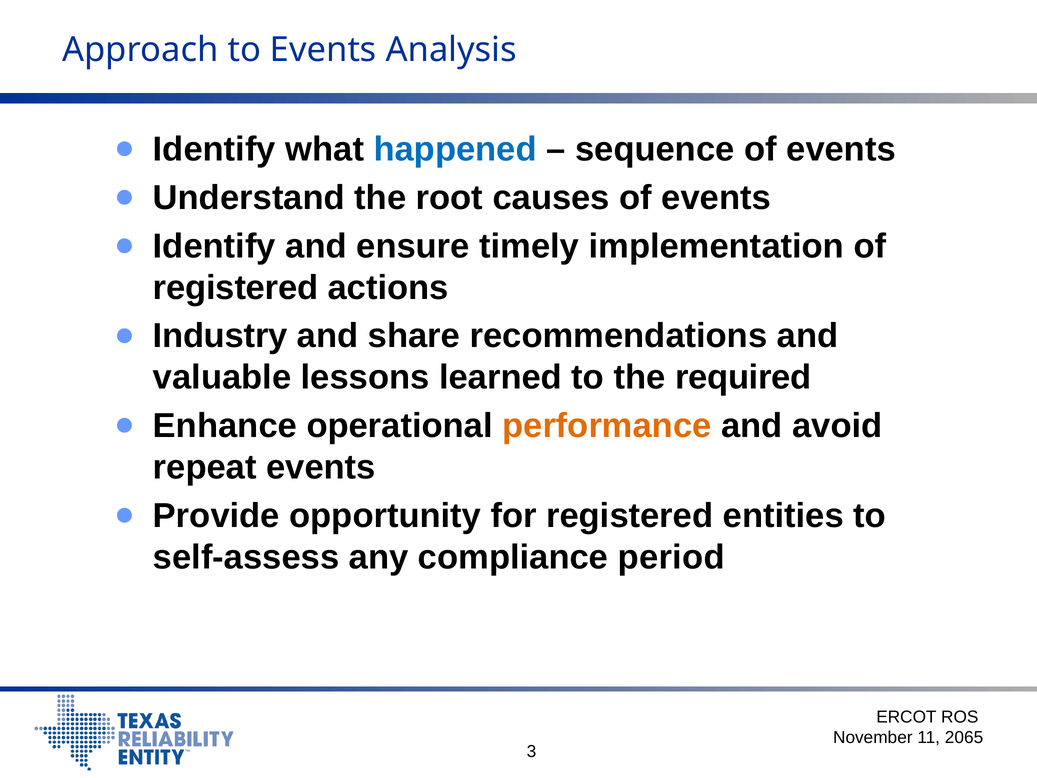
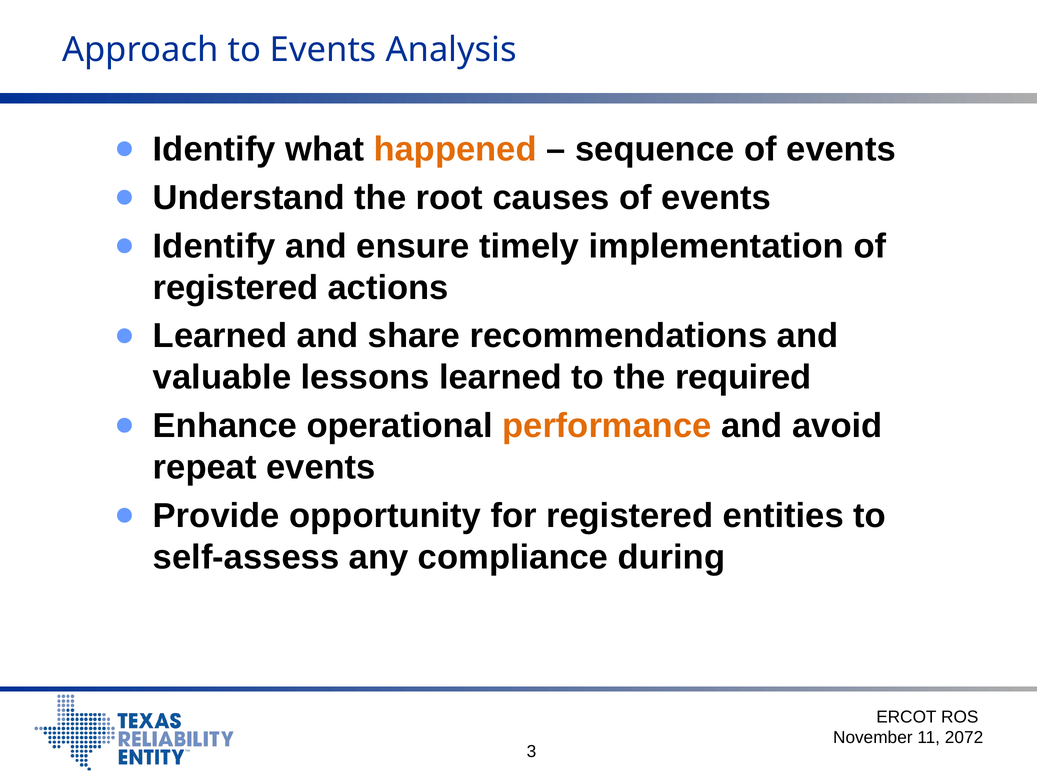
happened colour: blue -> orange (455, 149)
Industry: Industry -> Learned (220, 336)
period: period -> during (671, 557)
2065: 2065 -> 2072 (964, 737)
